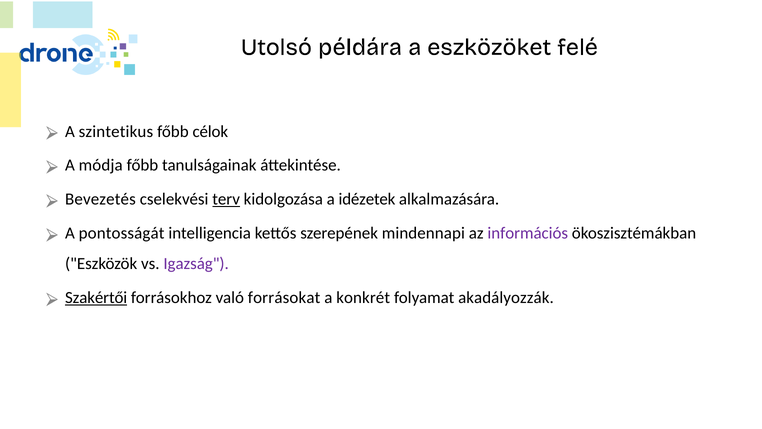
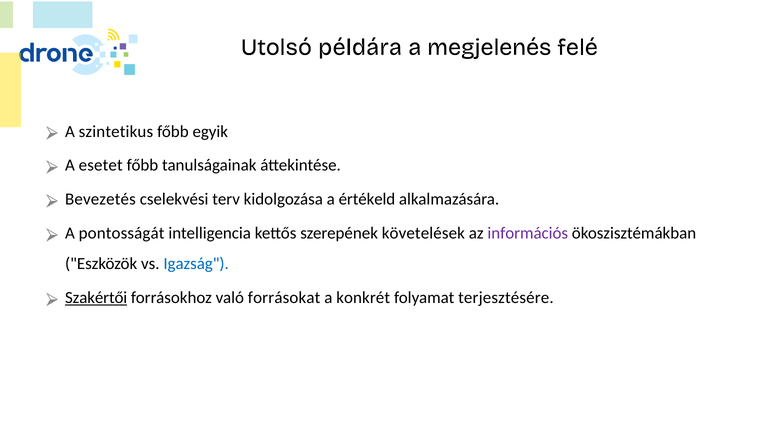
eszközöket: eszközöket -> megjelenés (489, 47)
célok: célok -> egyik (210, 131)
módja: módja -> esetet (101, 165)
terv underline: present -> none (226, 199)
idézetek: idézetek -> értékeld (367, 199)
mindennapi: mindennapi -> követelések (423, 233)
Igazság colour: purple -> blue (196, 264)
akadályozzák: akadályozzák -> terjesztésére (506, 297)
